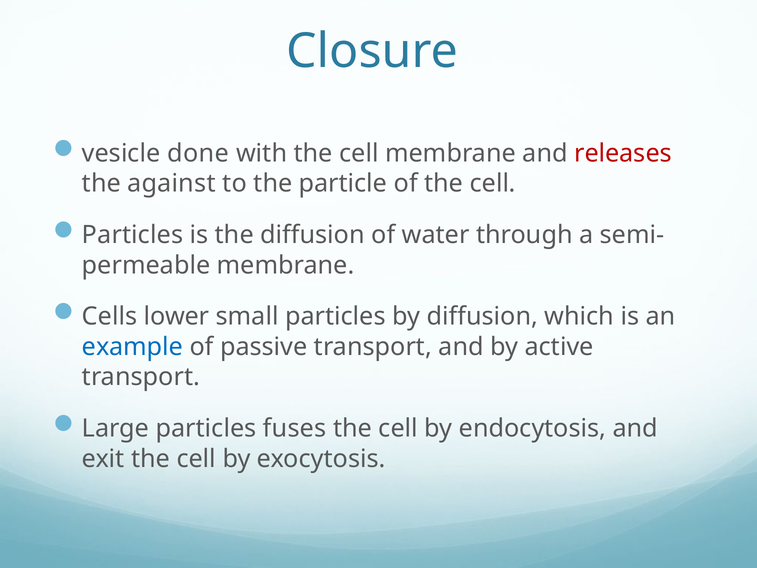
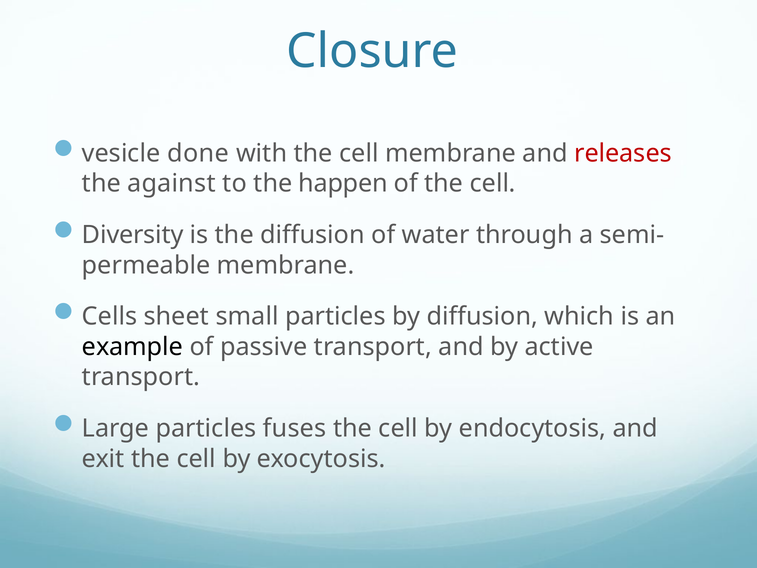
particle: particle -> happen (343, 183)
Particles: Particles -> Diversity (133, 235)
lower: lower -> sheet (176, 316)
example colour: blue -> black (133, 347)
